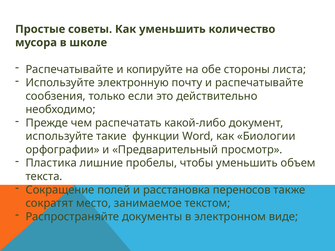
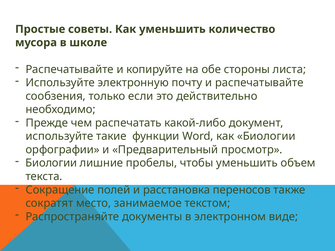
Пластика: Пластика -> Биологии (51, 163)
